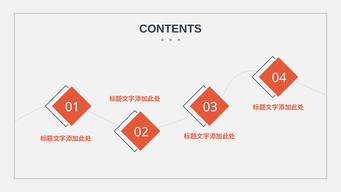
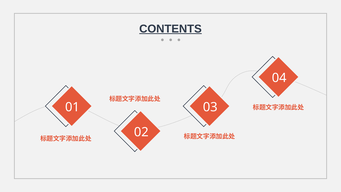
CONTENTS underline: none -> present (170, 29)
